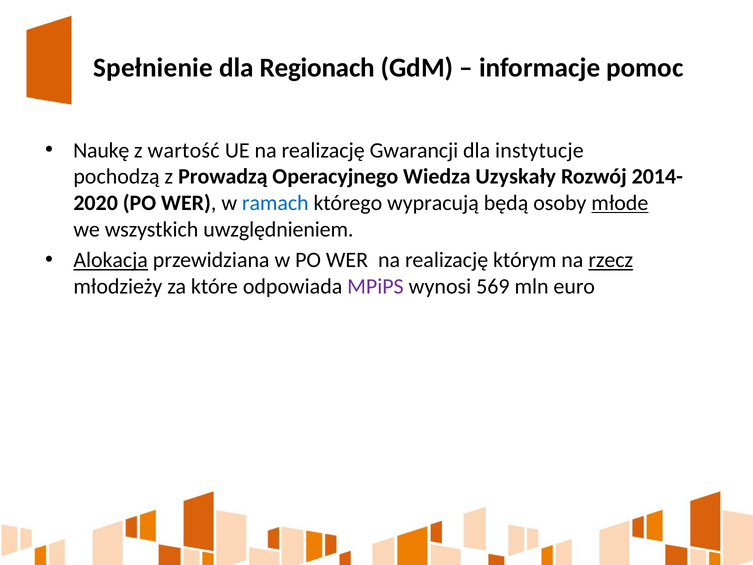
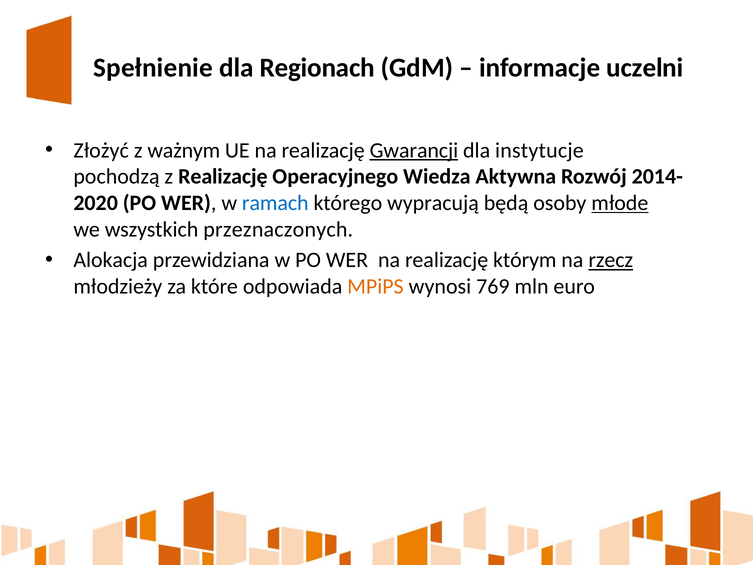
pomoc: pomoc -> uczelni (645, 68)
Naukę: Naukę -> Złożyć (101, 150)
wartość: wartość -> ważnym (184, 150)
Gwarancji underline: none -> present (414, 150)
z Prowadzą: Prowadzą -> Realizację (223, 177)
Uzyskały: Uzyskały -> Aktywna (516, 177)
uwzględnieniem: uwzględnieniem -> przeznaczonych (278, 229)
Alokacja underline: present -> none (111, 260)
MPiPS colour: purple -> orange (375, 286)
569: 569 -> 769 (493, 286)
